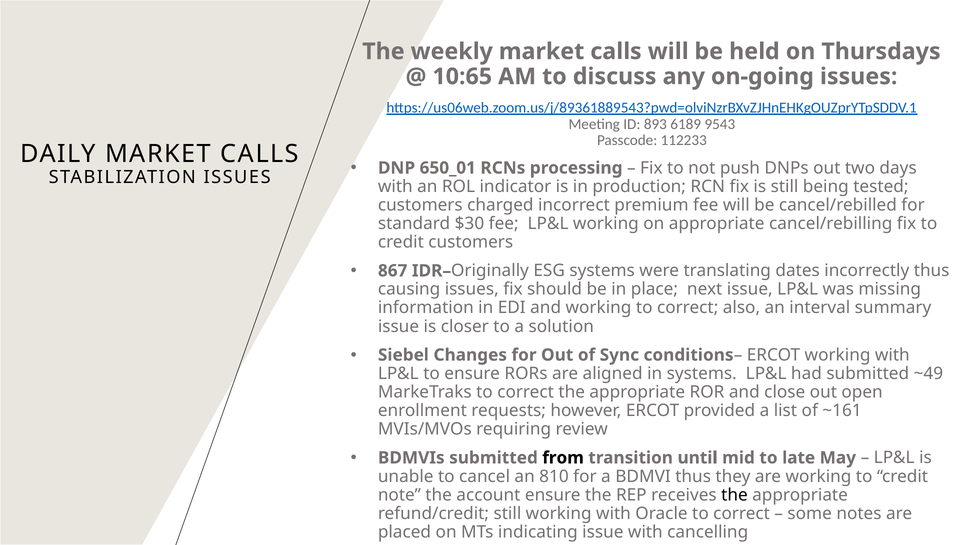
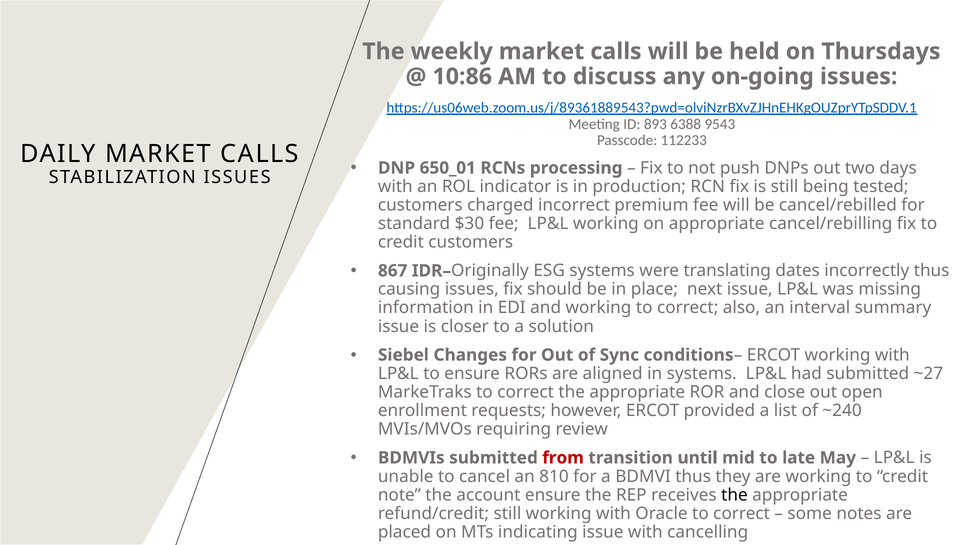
10:65: 10:65 -> 10:86 (462, 77)
6189: 6189 -> 6388 (686, 124)
~49: ~49 -> ~27 (928, 374)
~161: ~161 -> ~240 (842, 411)
from colour: black -> red (563, 458)
